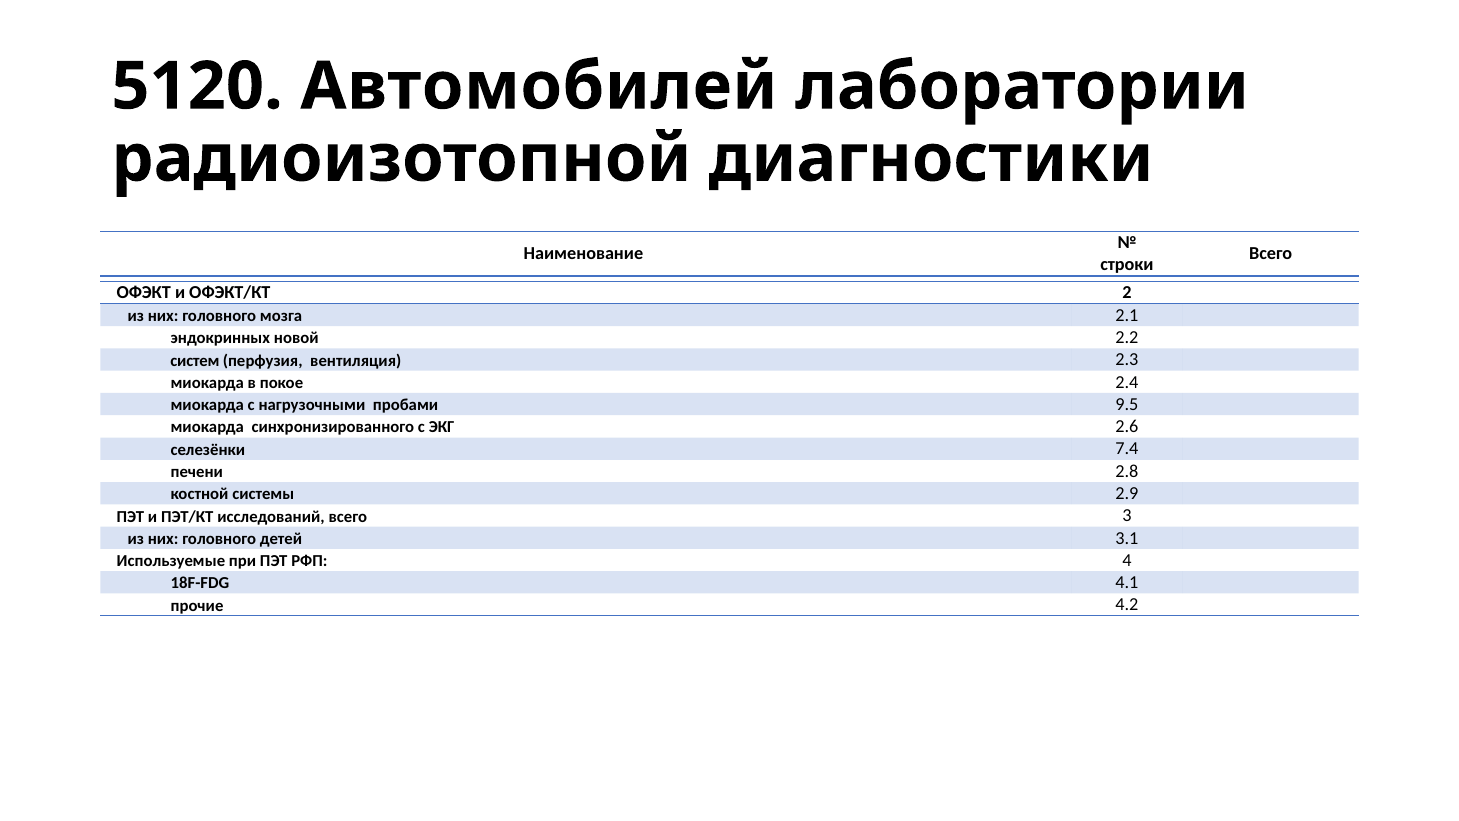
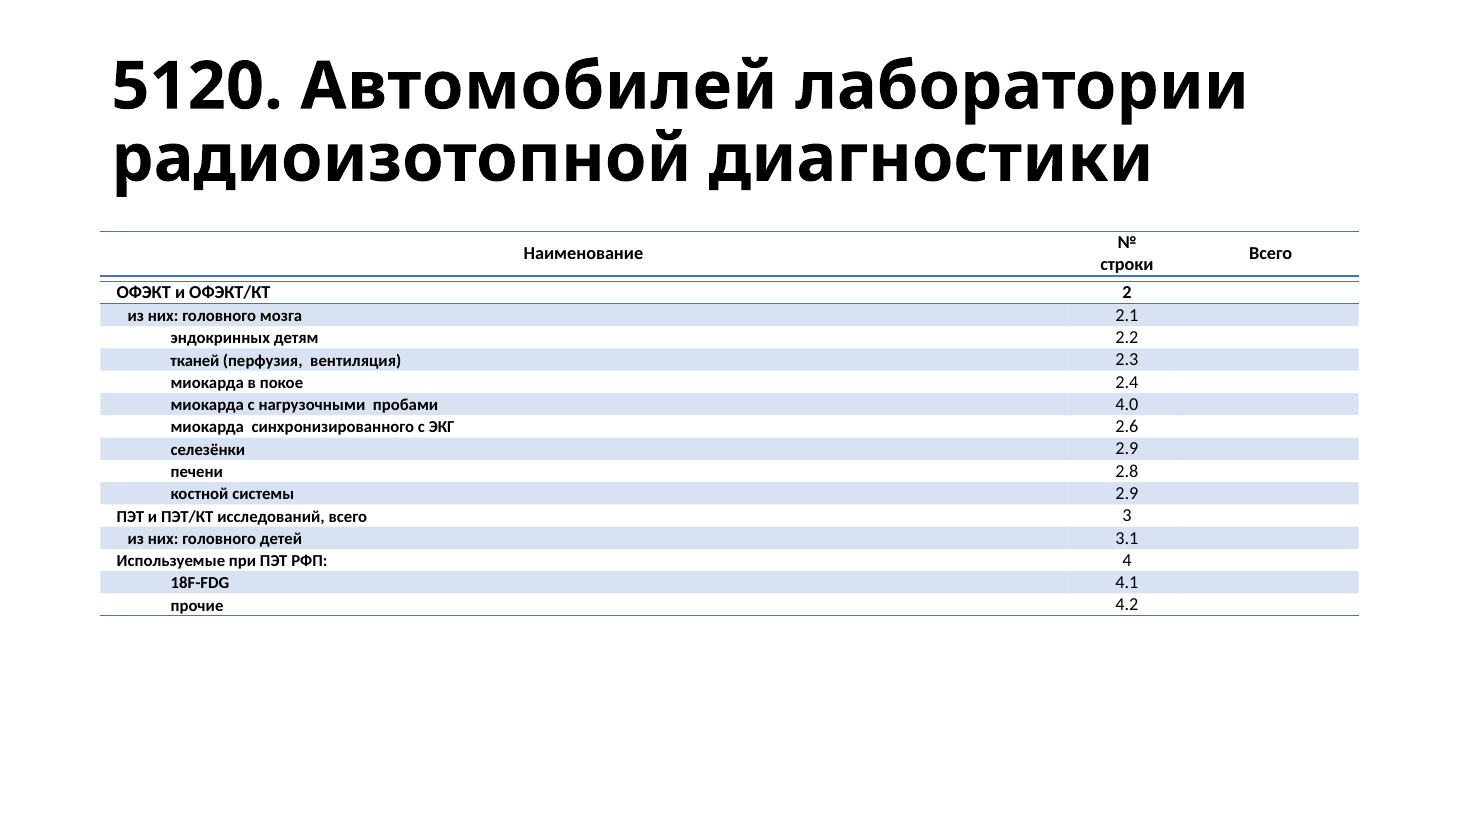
новой: новой -> детям (296, 338)
систем: систем -> тканей (195, 360)
9.5: 9.5 -> 4.0 (1127, 404)
селезёнки 7.4: 7.4 -> 2.9 (1127, 449)
